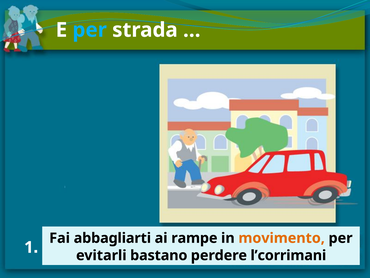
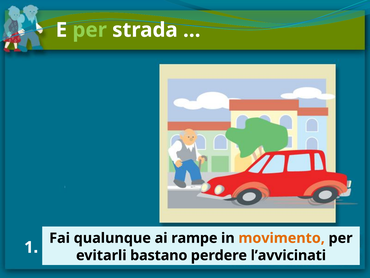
per colour: light blue -> light green (90, 30)
abbagliarti: abbagliarti -> qualunque (112, 238)
l’corrimani: l’corrimani -> l’avvicinati (288, 255)
